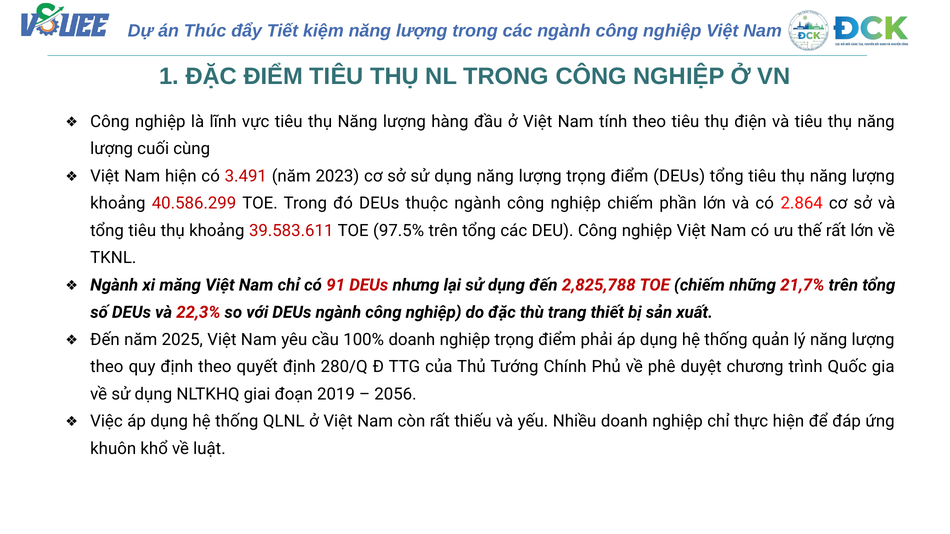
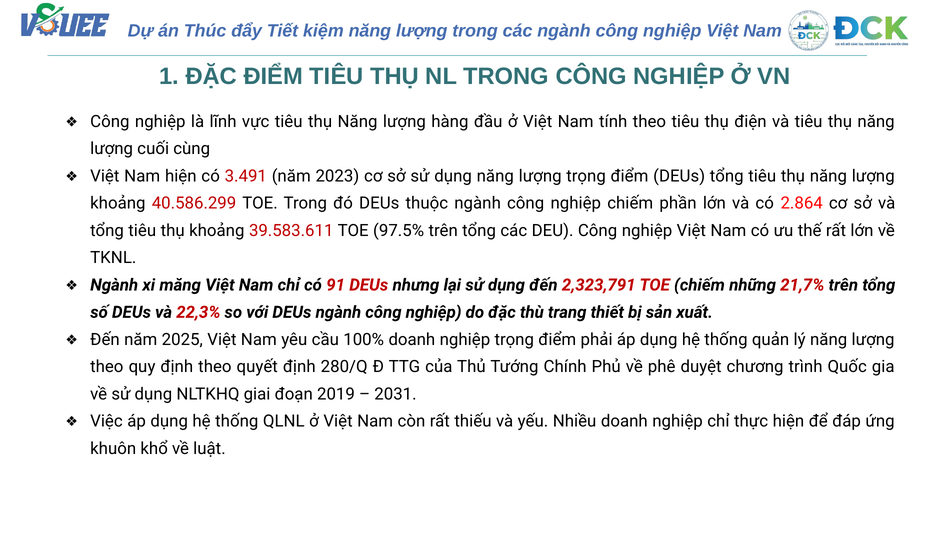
2,825,788: 2,825,788 -> 2,323,791 (599, 285)
2056: 2056 -> 2031 (395, 394)
